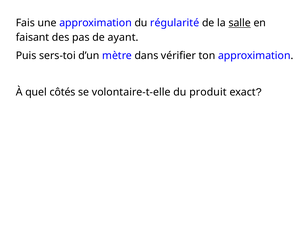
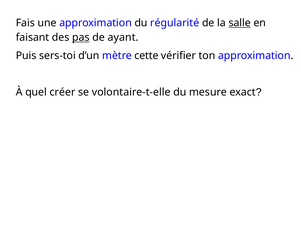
pas underline: none -> present (81, 37)
dans: dans -> cette (146, 56)
côtés: côtés -> créer (63, 92)
produit: produit -> mesure (208, 92)
